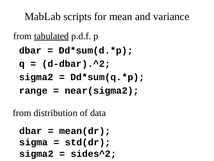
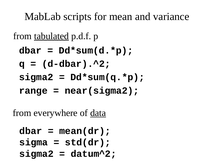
distribution: distribution -> everywhere (56, 113)
data underline: none -> present (98, 113)
sides^2: sides^2 -> datum^2 (94, 153)
